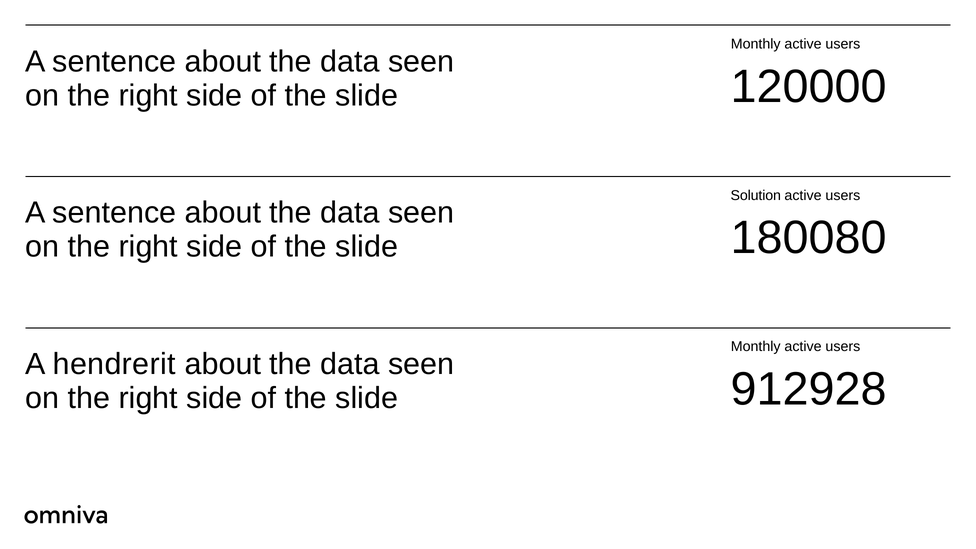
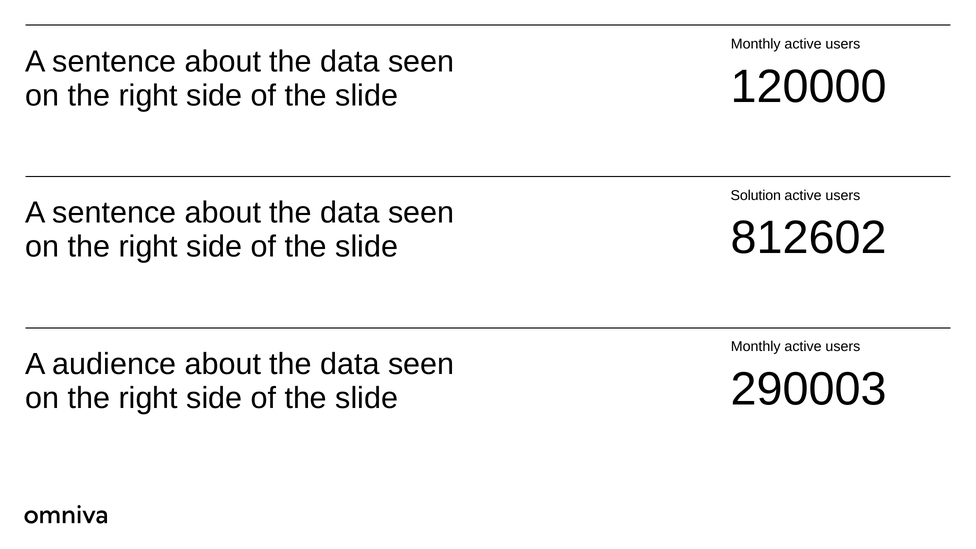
180080: 180080 -> 812602 (809, 238)
hendrerit: hendrerit -> audience (114, 364)
912928: 912928 -> 290003 (809, 389)
